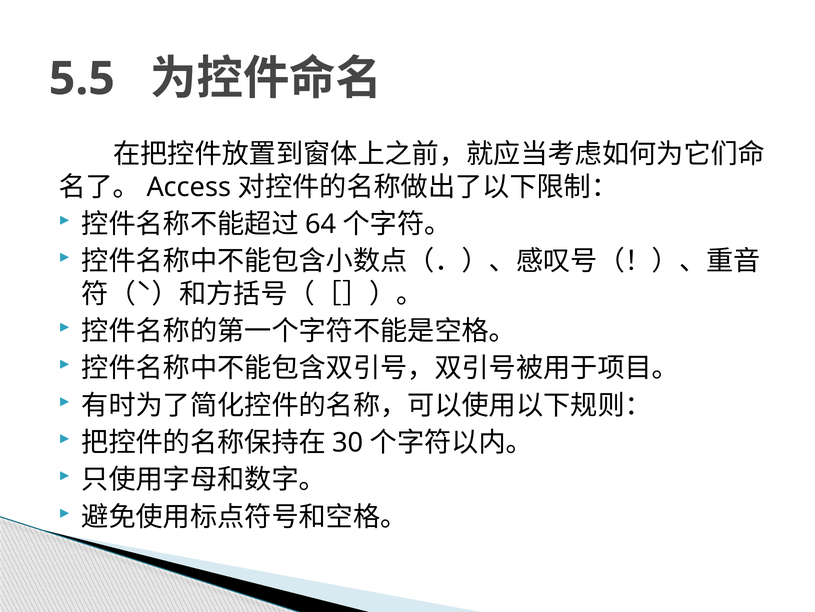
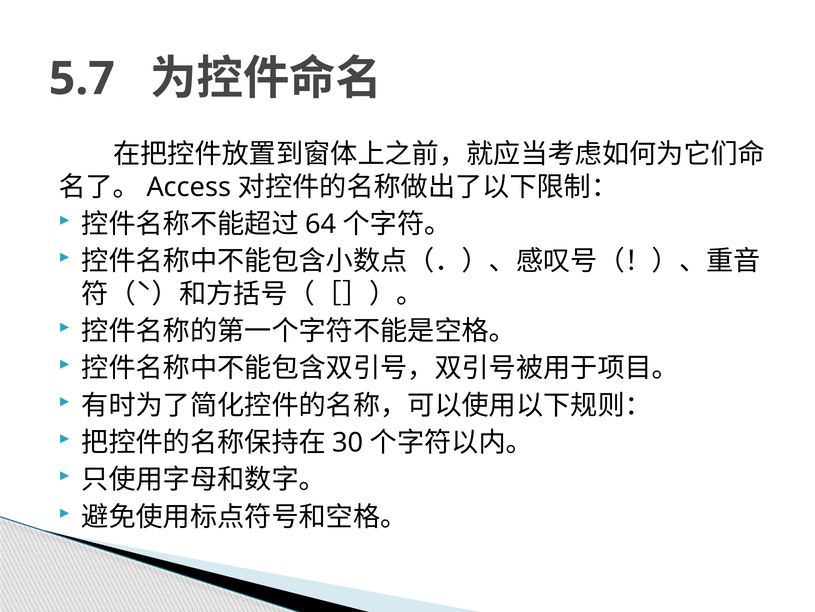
5.5: 5.5 -> 5.7 (82, 79)
